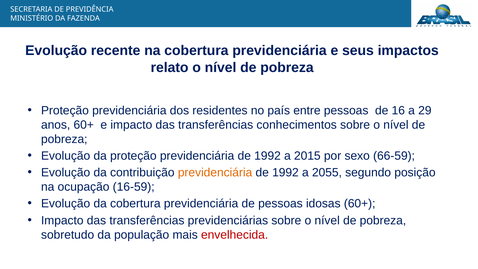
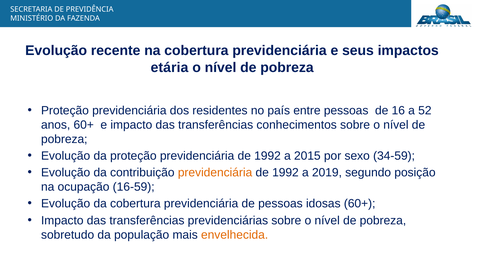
relato: relato -> etária (169, 67)
29: 29 -> 52 (425, 110)
66-59: 66-59 -> 34-59 (394, 156)
2055: 2055 -> 2019 (327, 172)
envelhecida colour: red -> orange (235, 235)
